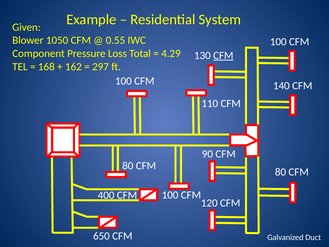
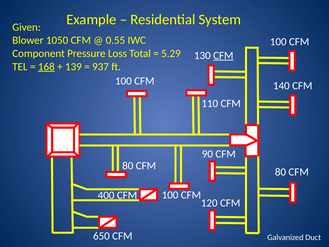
4.29: 4.29 -> 5.29 (171, 53)
168 underline: none -> present (46, 67)
162: 162 -> 139 (73, 67)
297: 297 -> 937 (101, 67)
